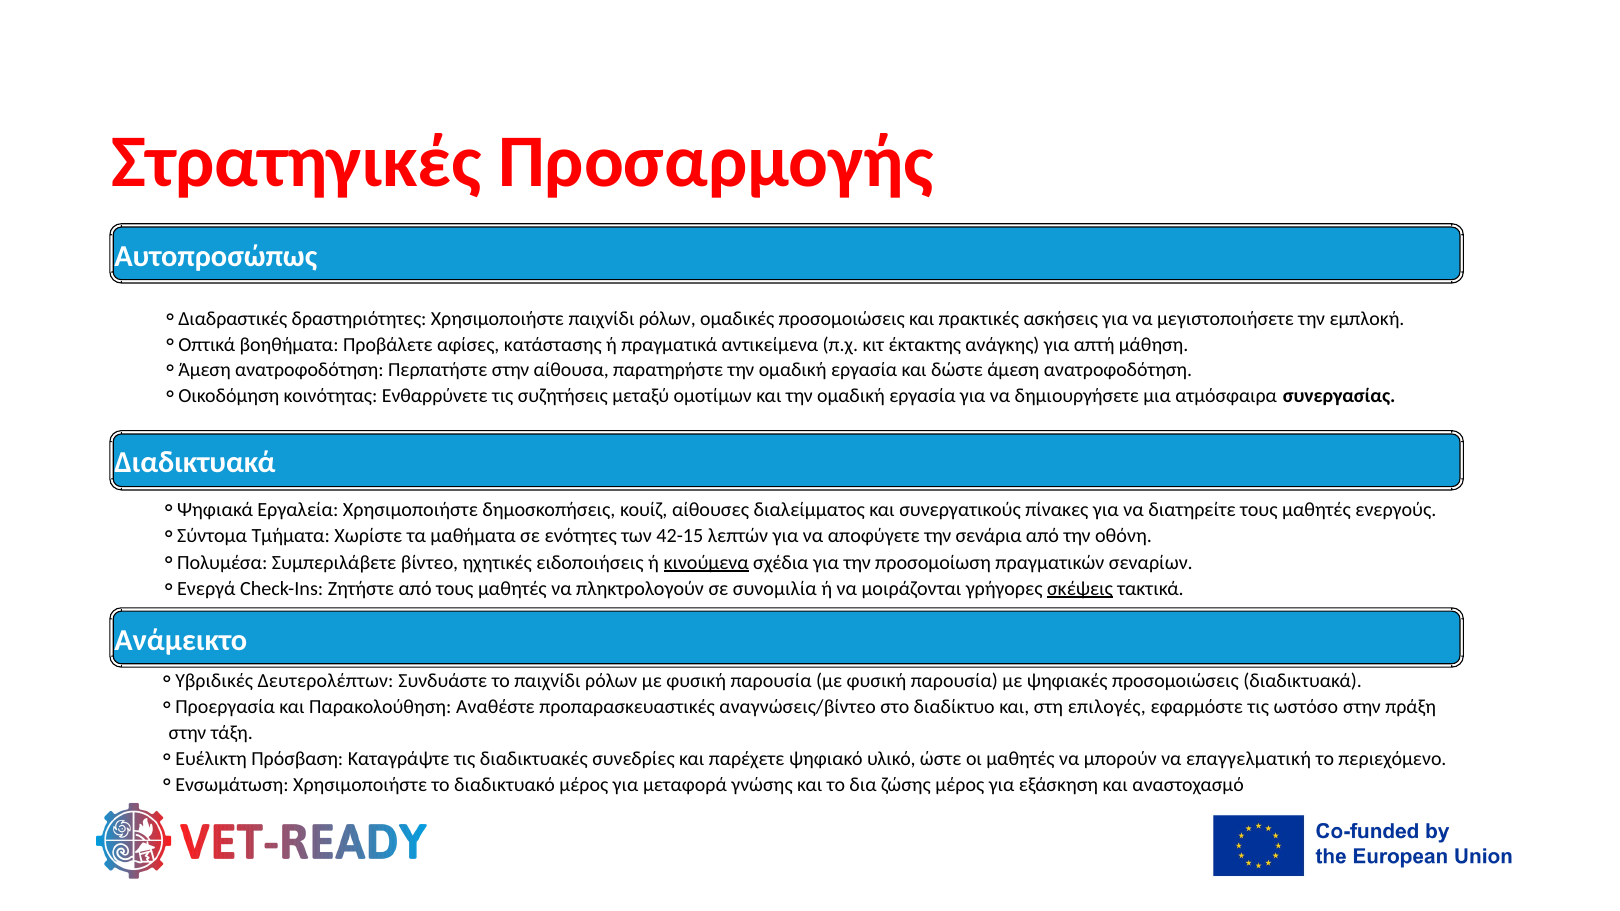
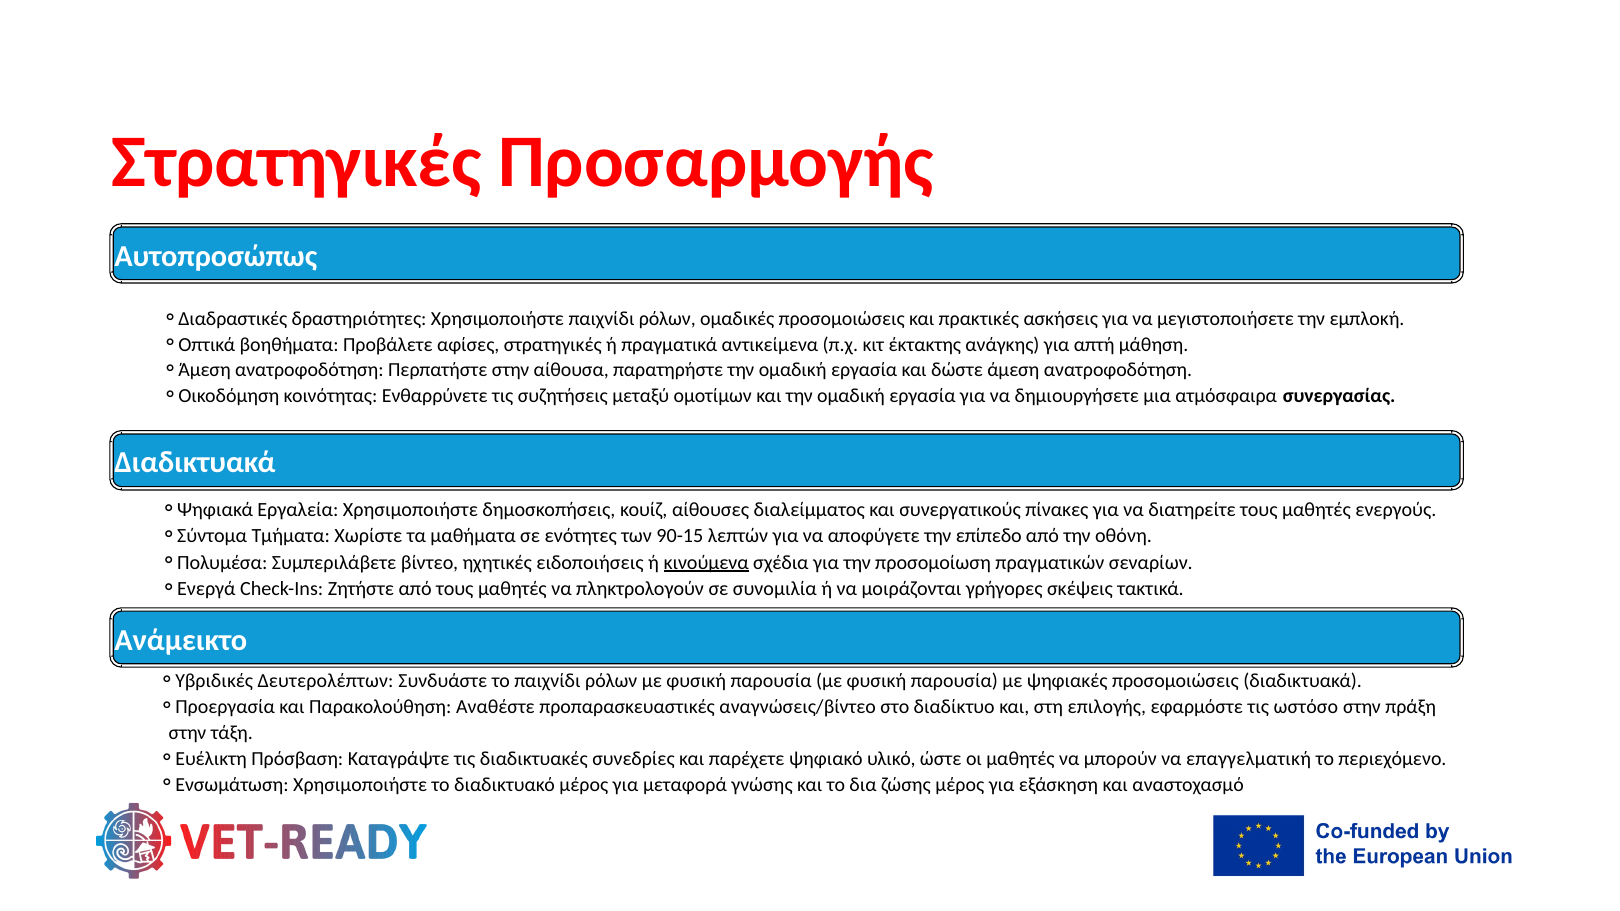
αφίσες κατάστασης: κατάστασης -> στρατηγικές (553, 345)
42-15: 42-15 -> 90-15 (680, 537)
σενάρια: σενάρια -> επίπεδο (989, 537)
σκέψεις underline: present -> none (1080, 589)
επιλογές: επιλογές -> επιλογής (1107, 707)
